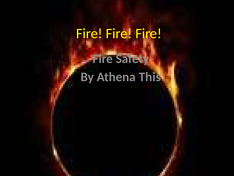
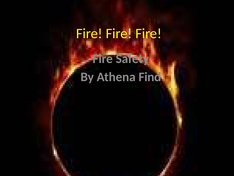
This: This -> Find (150, 77)
